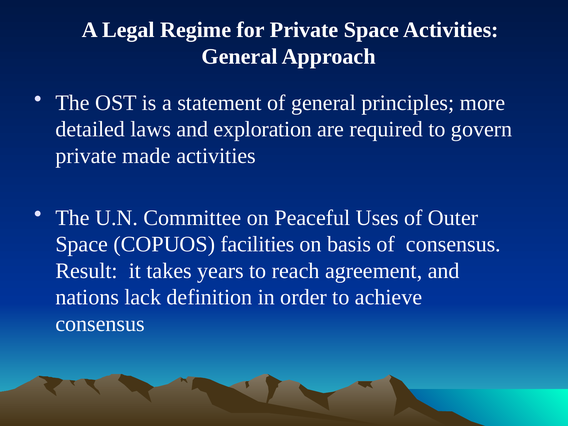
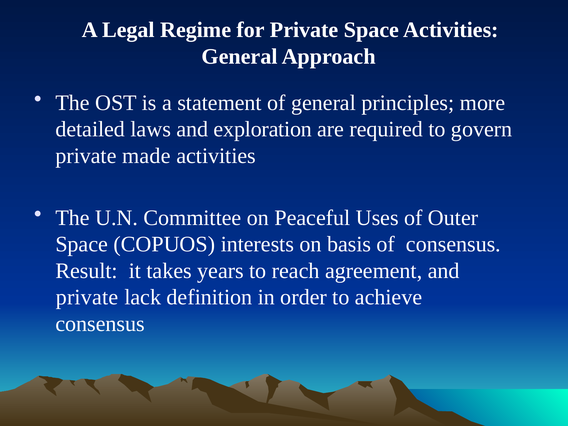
facilities: facilities -> interests (257, 244)
nations: nations -> private (87, 297)
